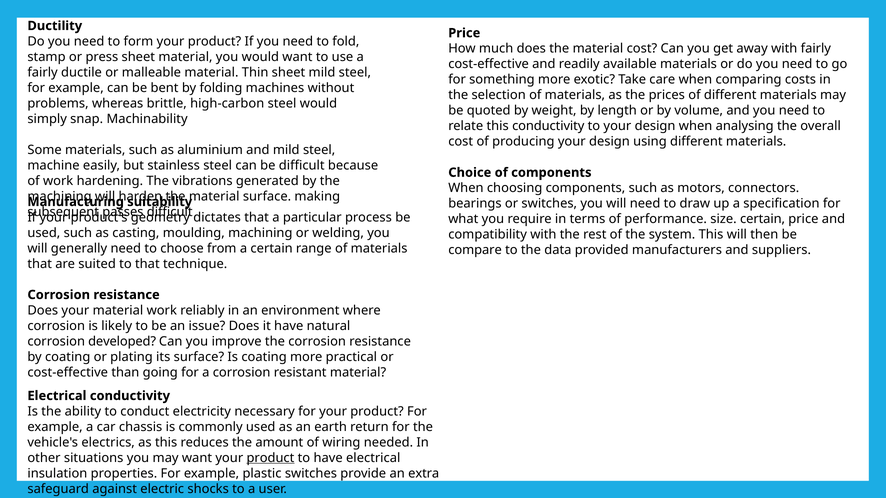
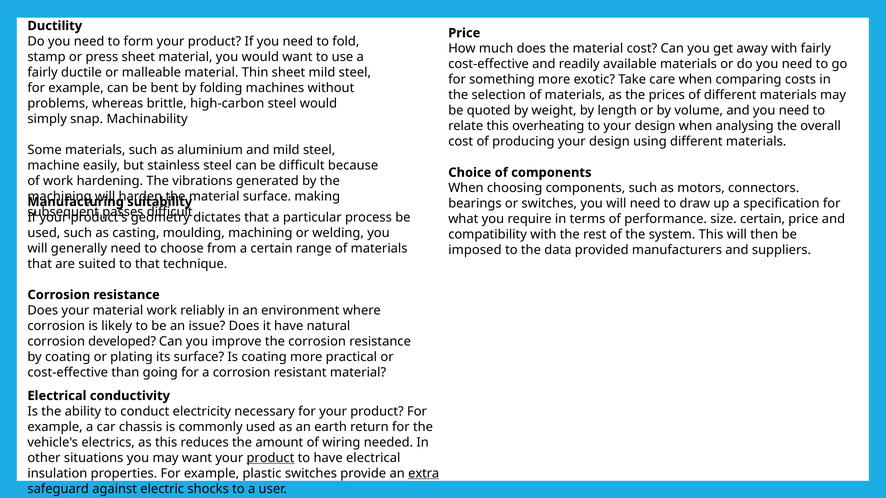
this conductivity: conductivity -> overheating (548, 126)
compare: compare -> imposed (475, 250)
extra underline: none -> present (424, 474)
